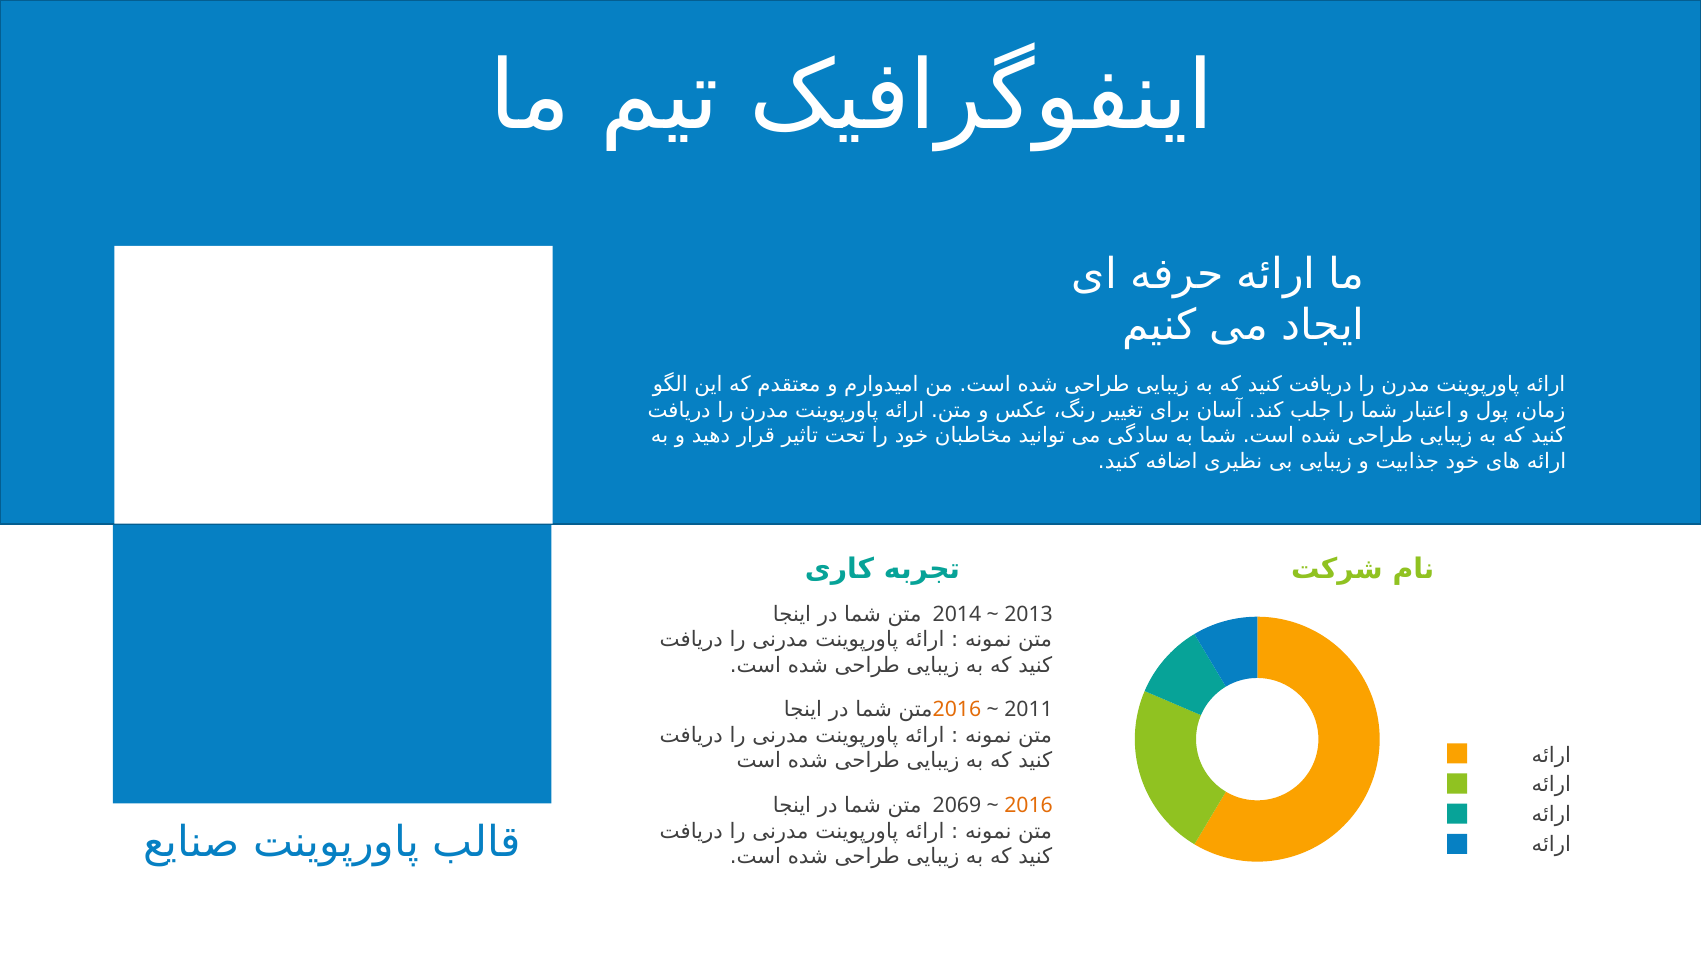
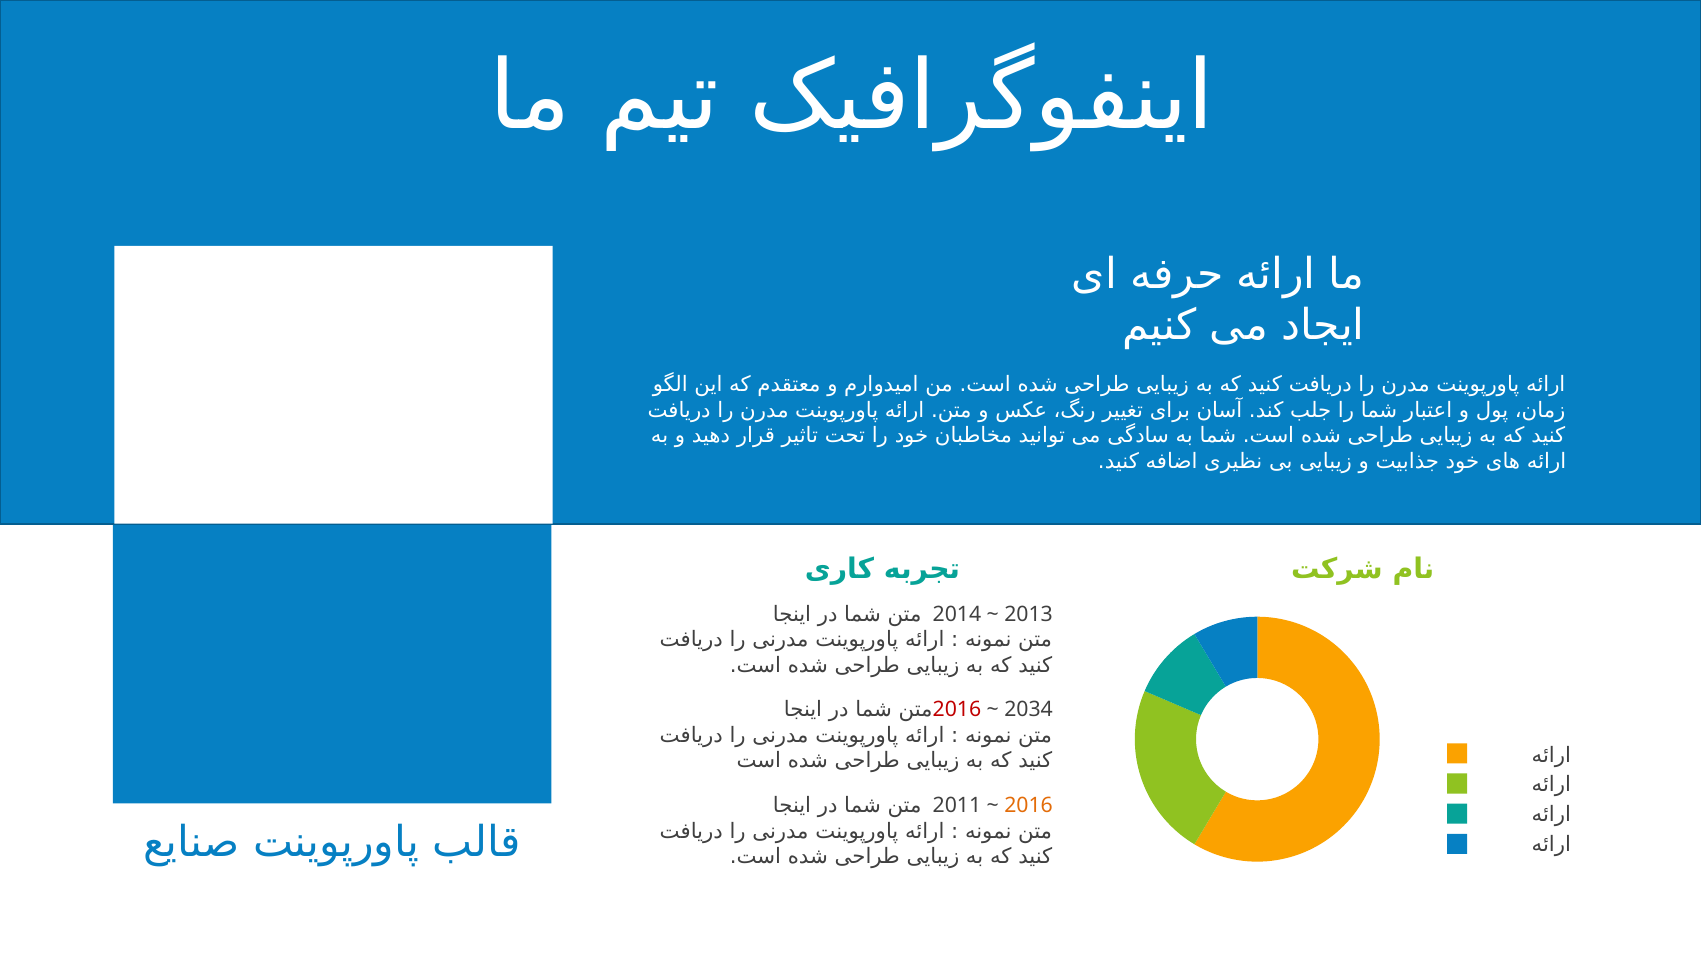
2016 colour: orange -> red (957, 710)
2011: 2011 -> 2034 (1029, 710)
2069: 2069 -> 2011 (957, 806)
